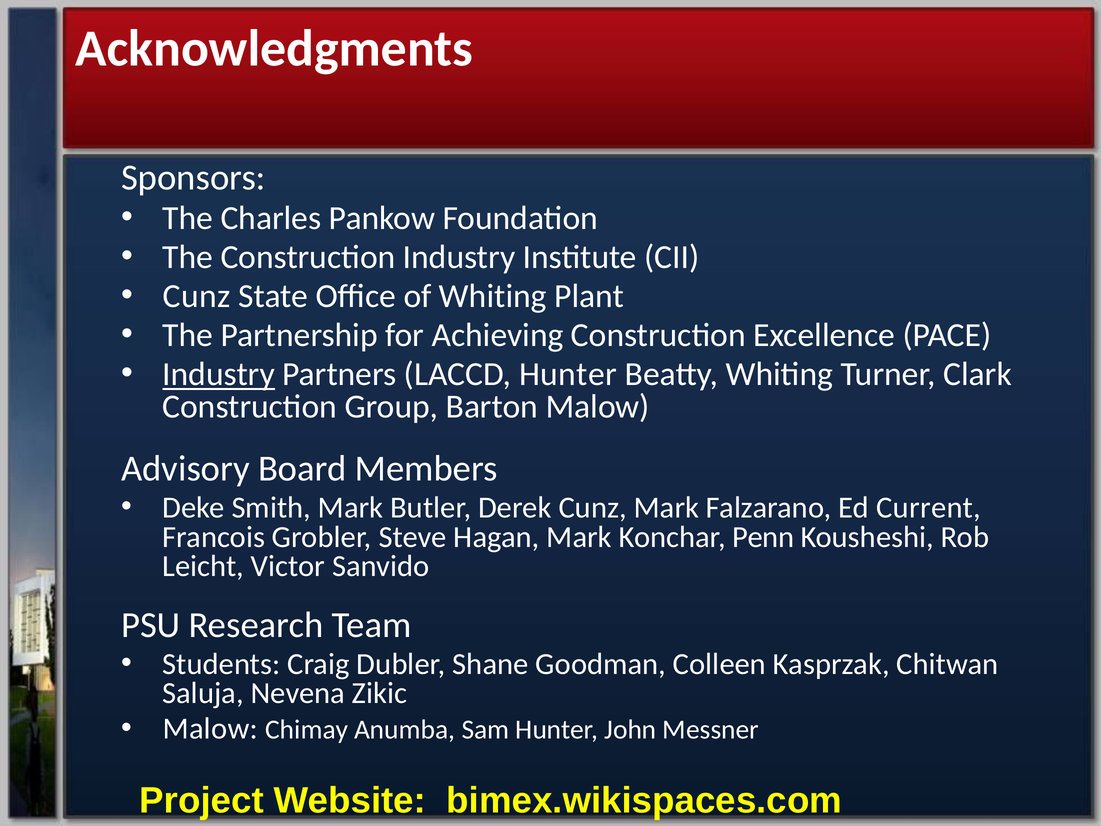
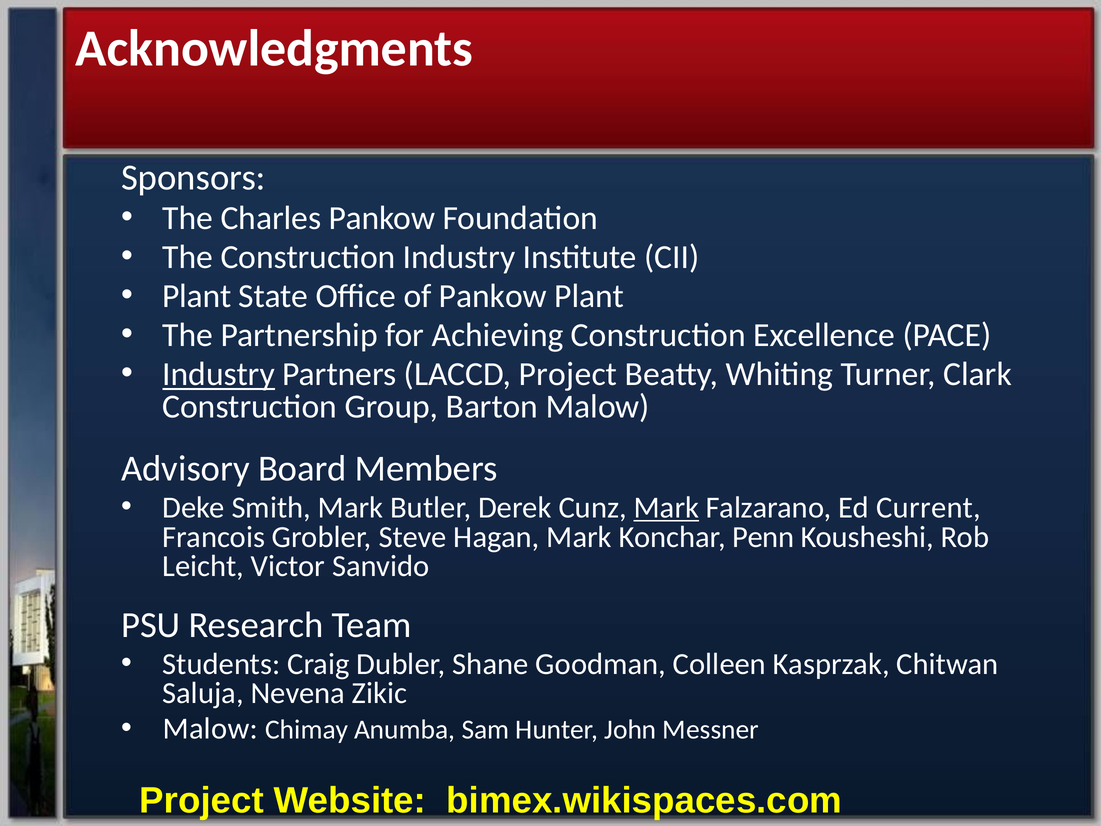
Cunz: Cunz -> Plant (197, 296)
of Whiting: Whiting -> Pankow (493, 296)
LACCD Hunter: Hunter -> Project (568, 374)
Mark underline: none -> present (666, 507)
